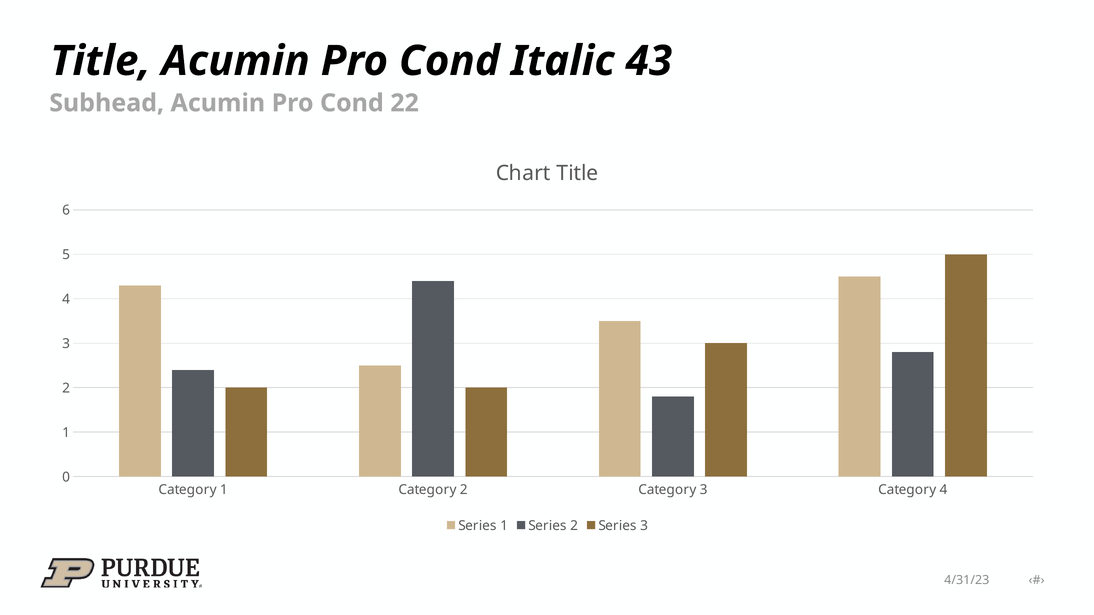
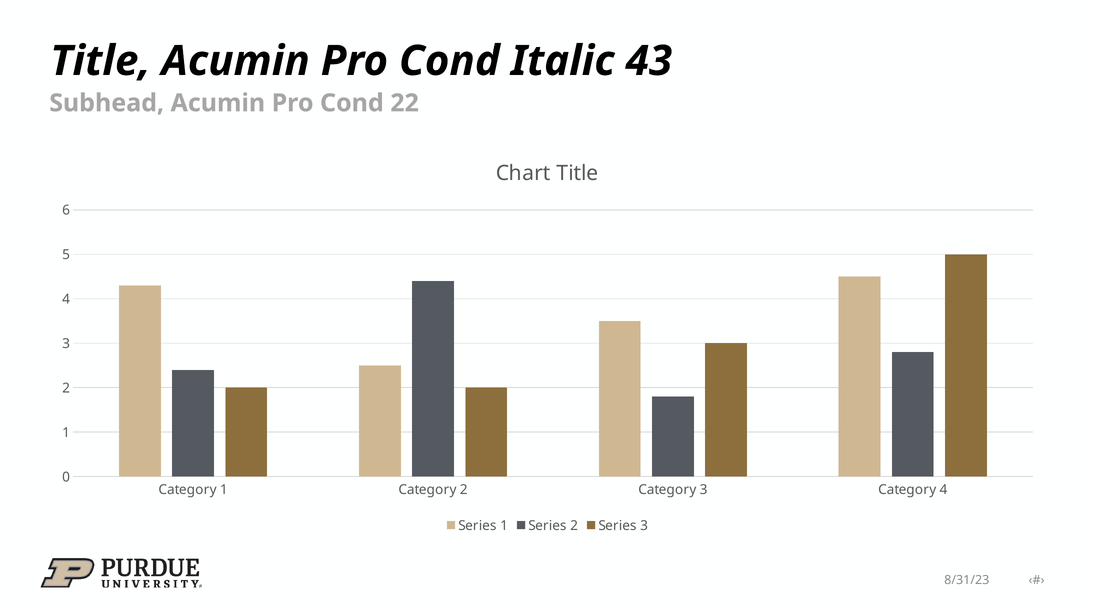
4/31/23: 4/31/23 -> 8/31/23 (967, 580)
